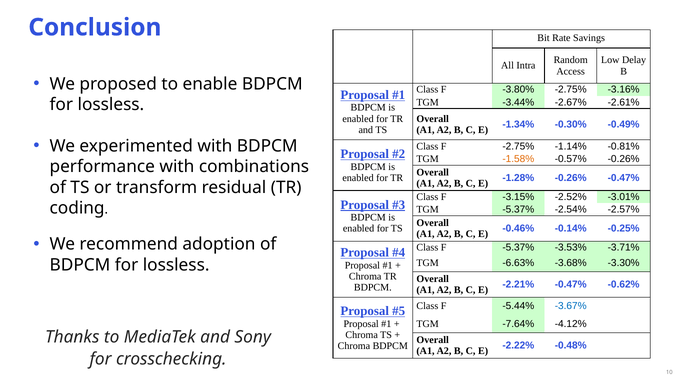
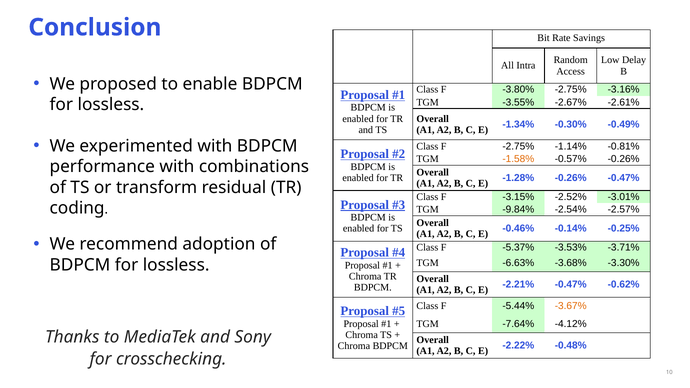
-3.44%: -3.44% -> -3.55% (518, 102)
TGM -5.37%: -5.37% -> -9.84% (518, 210)
-3.67% colour: blue -> orange (571, 306)
